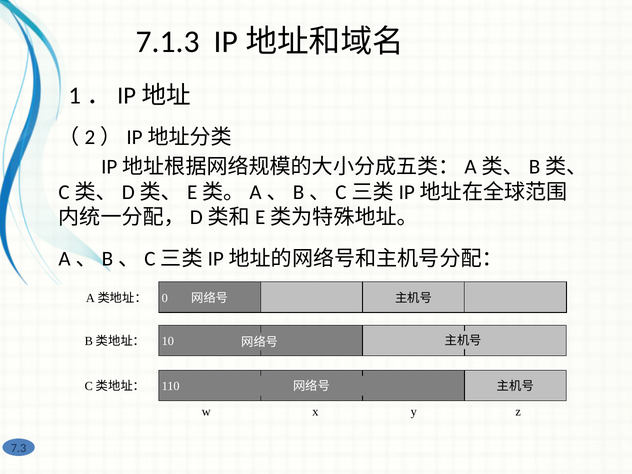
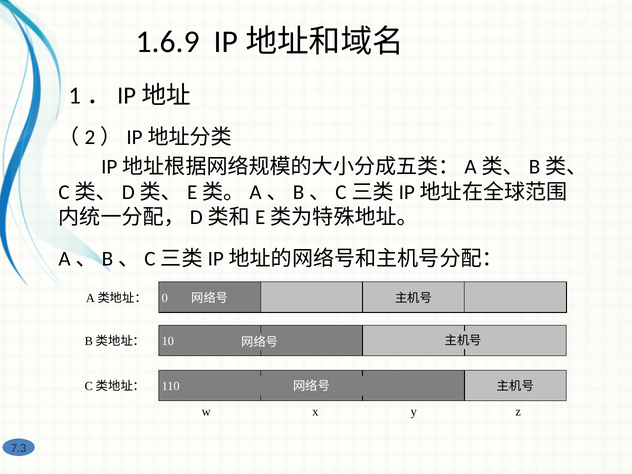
7.1.3: 7.1.3 -> 1.6.9 (168, 42)
